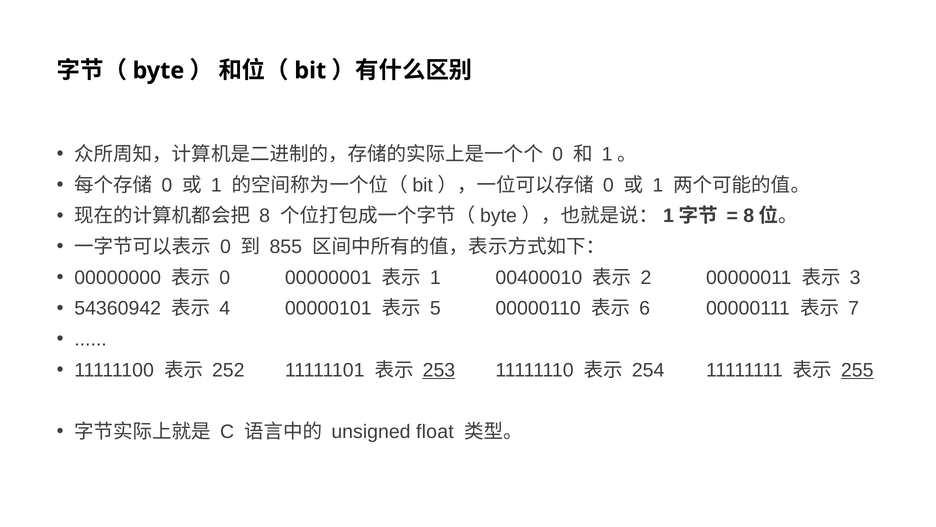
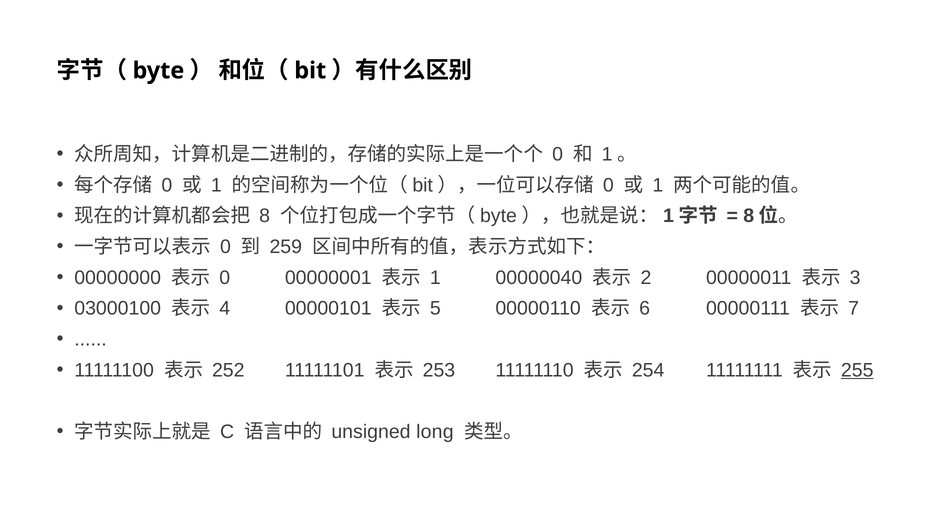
855: 855 -> 259 (286, 247)
00400010: 00400010 -> 00000040 (539, 277)
54360942: 54360942 -> 03000100 (118, 308)
253 underline: present -> none (439, 370)
float: float -> long (435, 431)
